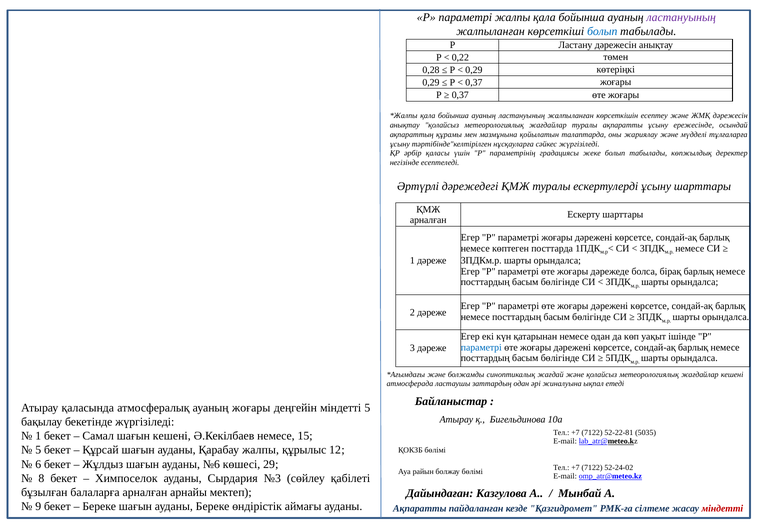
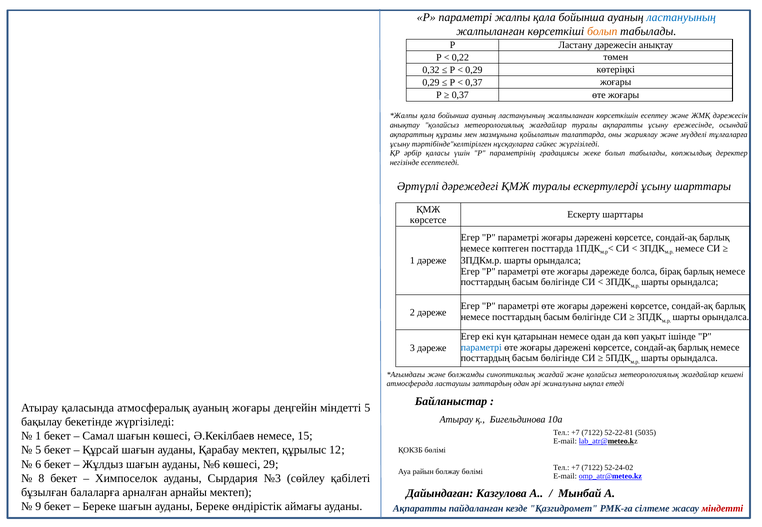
ластануының colour: purple -> blue (681, 17)
болып colour: blue -> orange (602, 31)
0,28: 0,28 -> 0,32 (431, 70)
арналған: арналған -> көрсетсе (428, 220)
шағын кешені: кешені -> көшесі (172, 437)
Қарабау жалпы: жалпы -> мектеп (261, 451)
